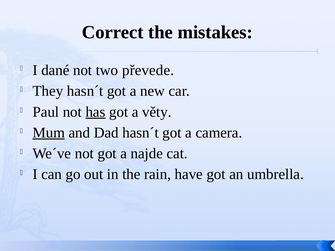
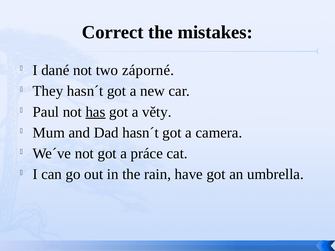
převede: převede -> záporné (148, 70)
Mum underline: present -> none (49, 133)
najde: najde -> práce (147, 154)
